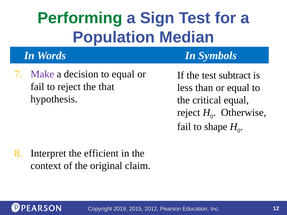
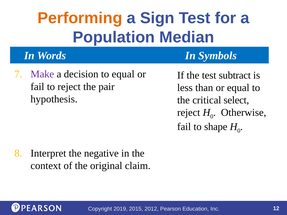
Performing colour: green -> orange (80, 18)
that: that -> pair (107, 87)
critical equal: equal -> select (236, 100)
efficient: efficient -> negative (101, 153)
